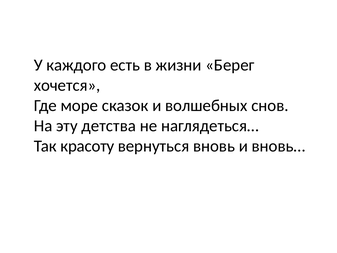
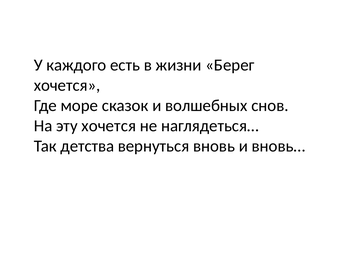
эту детства: детства -> хочется (109, 126)
красоту: красоту -> детства (87, 146)
